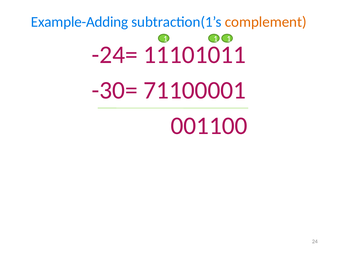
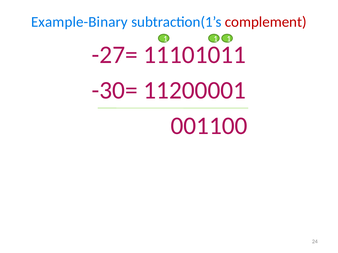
Example-Adding: Example-Adding -> Example-Binary (79, 22)
complement colour: orange -> red (266, 22)
-24=: -24= -> -27= (115, 55)
71100001: 71100001 -> 11200001 (195, 90)
